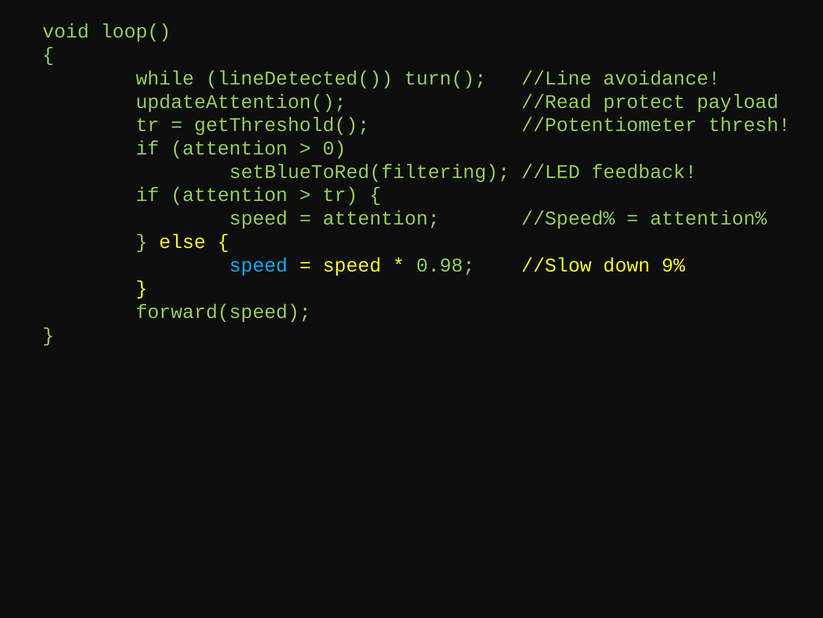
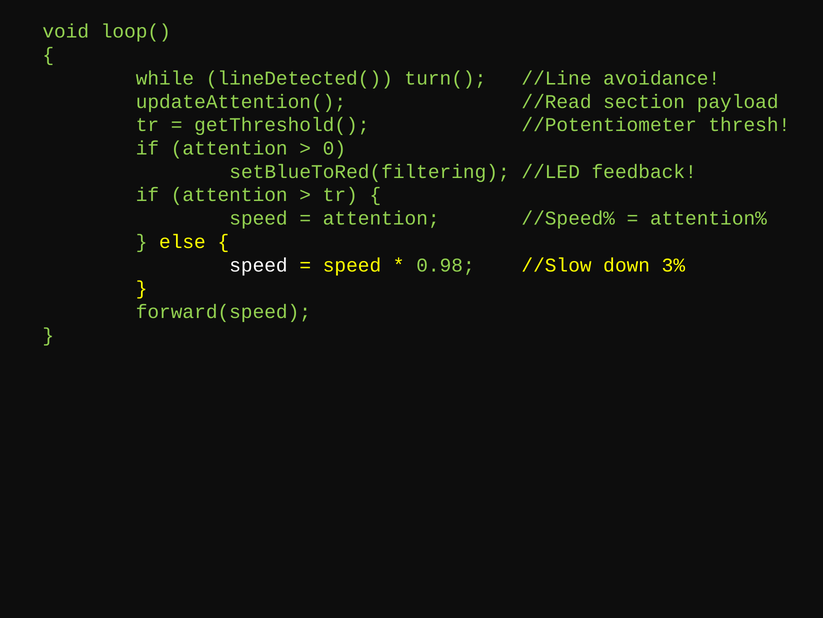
protect: protect -> section (644, 101)
speed colour: light blue -> white (258, 265)
9%: 9% -> 3% (673, 265)
